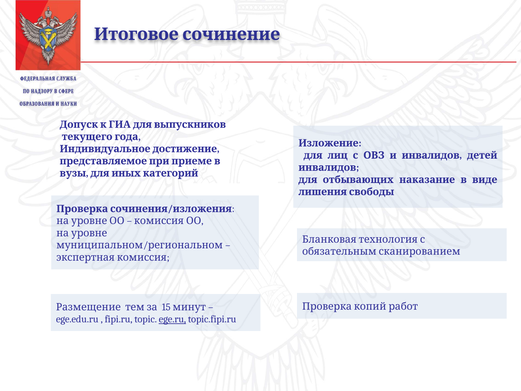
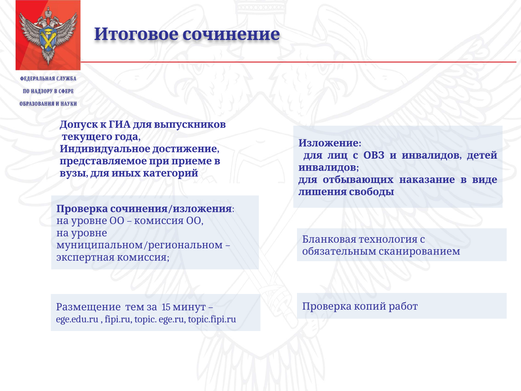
ege.ru underline: present -> none (172, 319)
